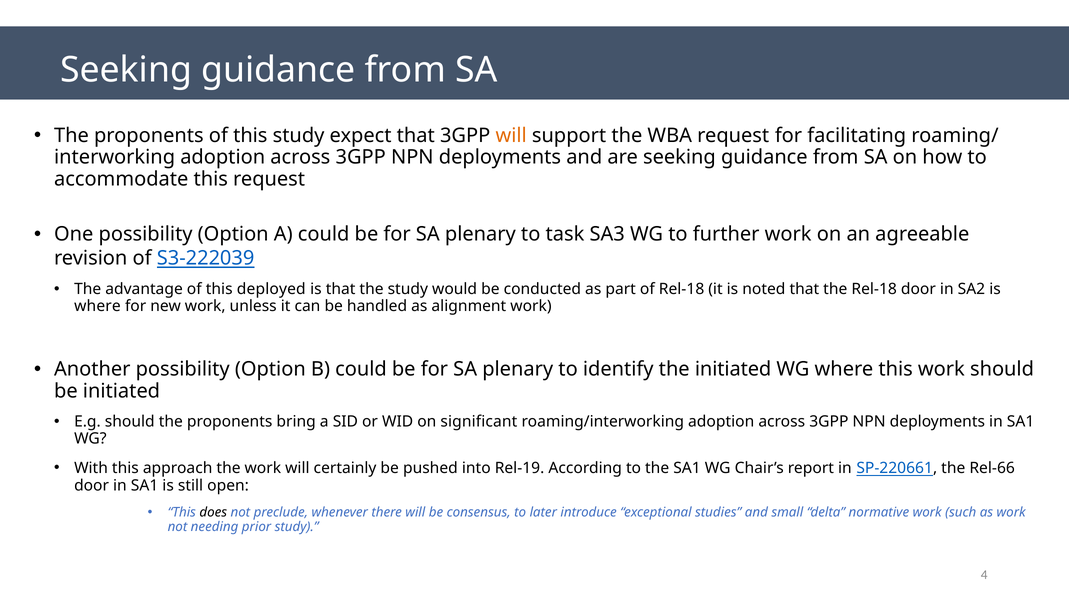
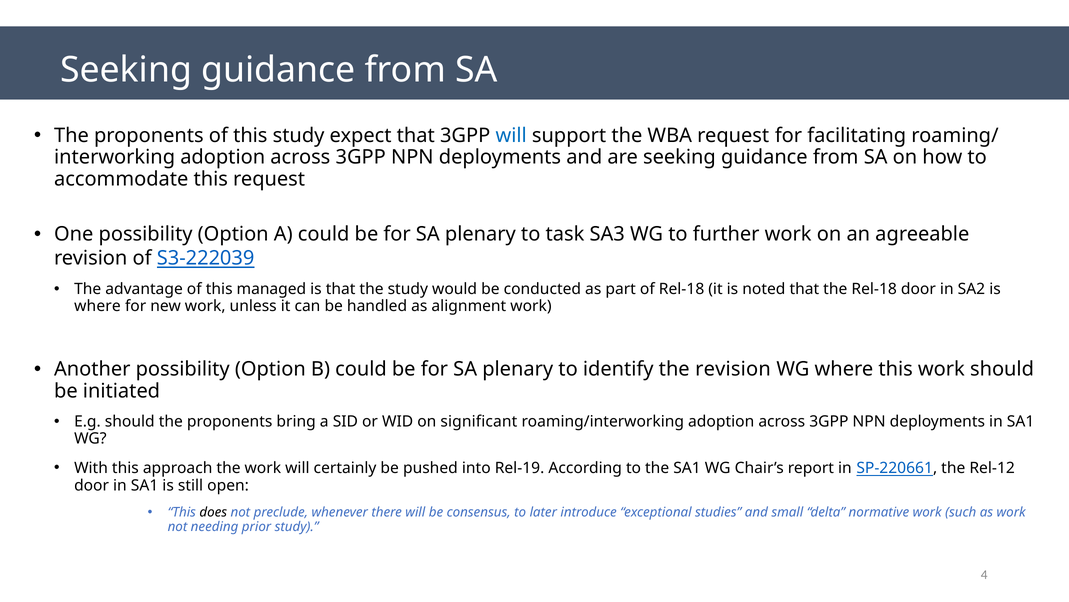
will colour: orange -> blue (511, 135)
deployed: deployed -> managed (271, 289)
the initiated: initiated -> revision (733, 369)
Rel-66: Rel-66 -> Rel-12 (992, 468)
